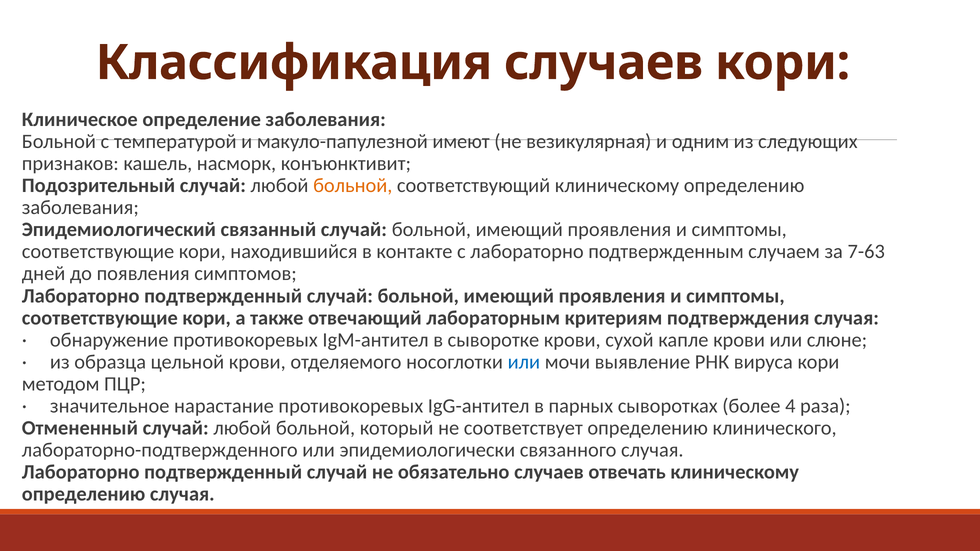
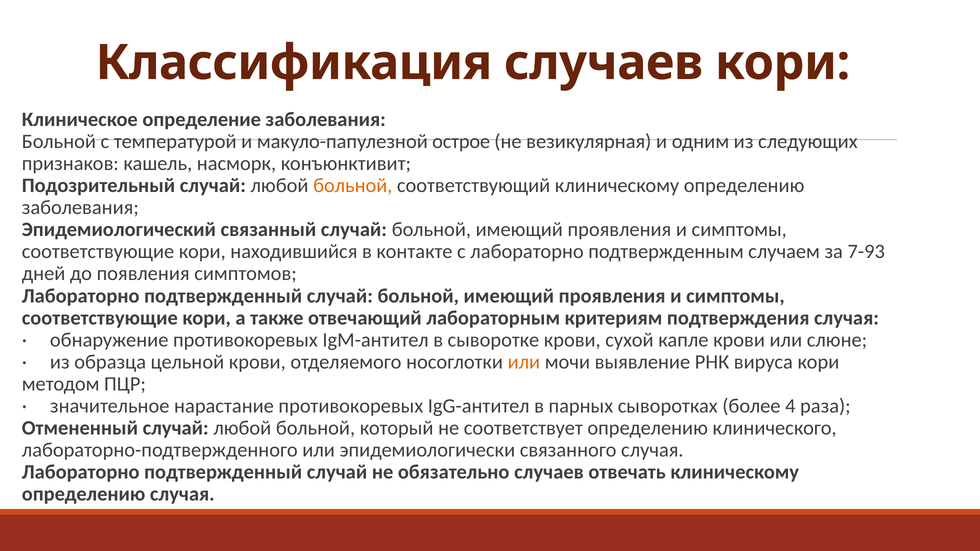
имеют: имеют -> острое (461, 142)
7-63: 7-63 -> 7-93 (866, 252)
или colour: blue -> orange (524, 362)
